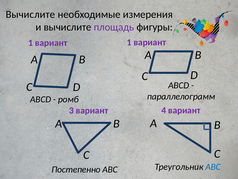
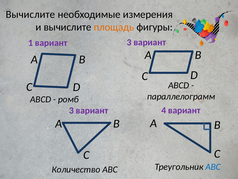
площадь colour: purple -> orange (114, 27)
вариант 1: 1 -> 3 (129, 42)
Постепенно: Постепенно -> Количество (76, 169)
